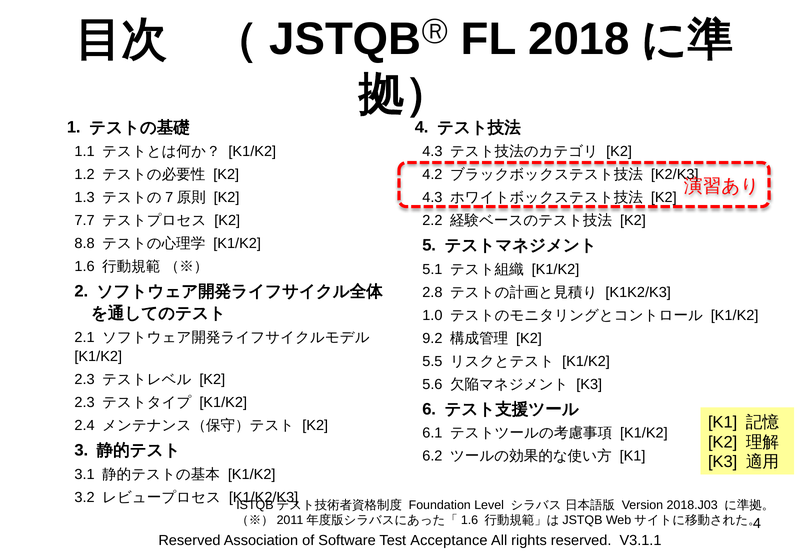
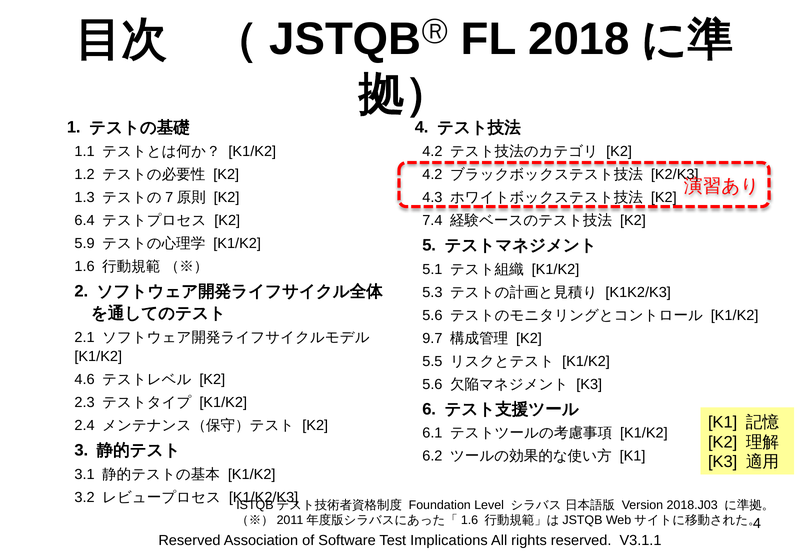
4.3: 4.3 -> 4.2 (432, 152)
7.7: 7.7 -> 6.4 (85, 221)
2.2: 2.2 -> 7.4 (432, 221)
8.8: 8.8 -> 5.9 (85, 244)
2.8: 2.8 -> 5.3 (432, 292)
1.0: 1.0 -> 5.6 (432, 315)
9.2: 9.2 -> 9.7 (432, 338)
2.3: 2.3 -> 4.6 (85, 379)
Acceptance: Acceptance -> Implications (449, 540)
